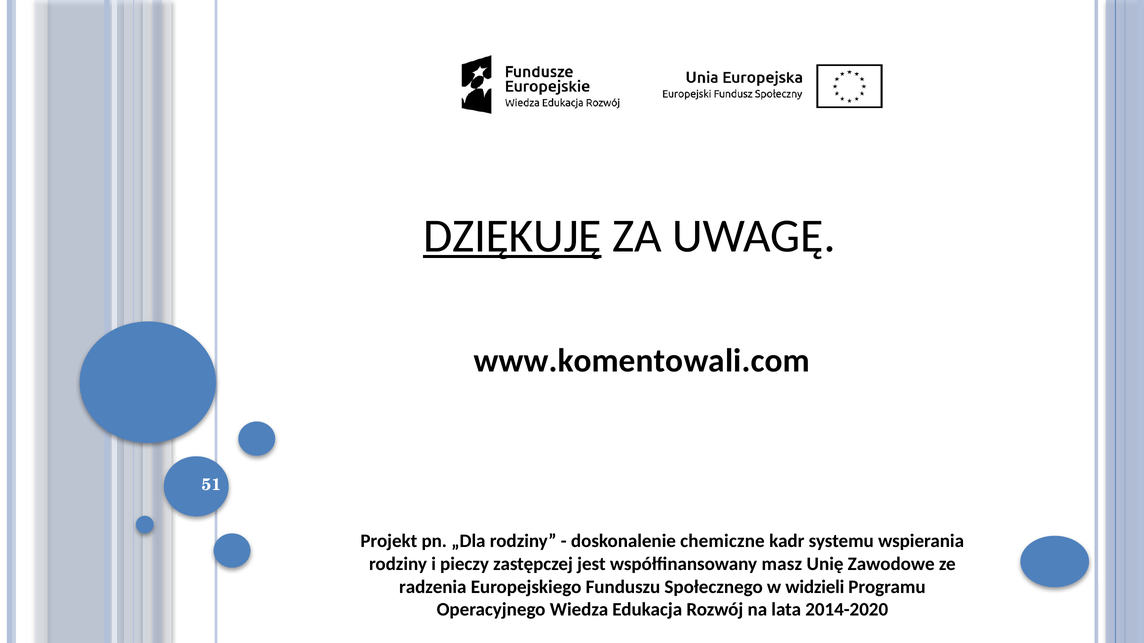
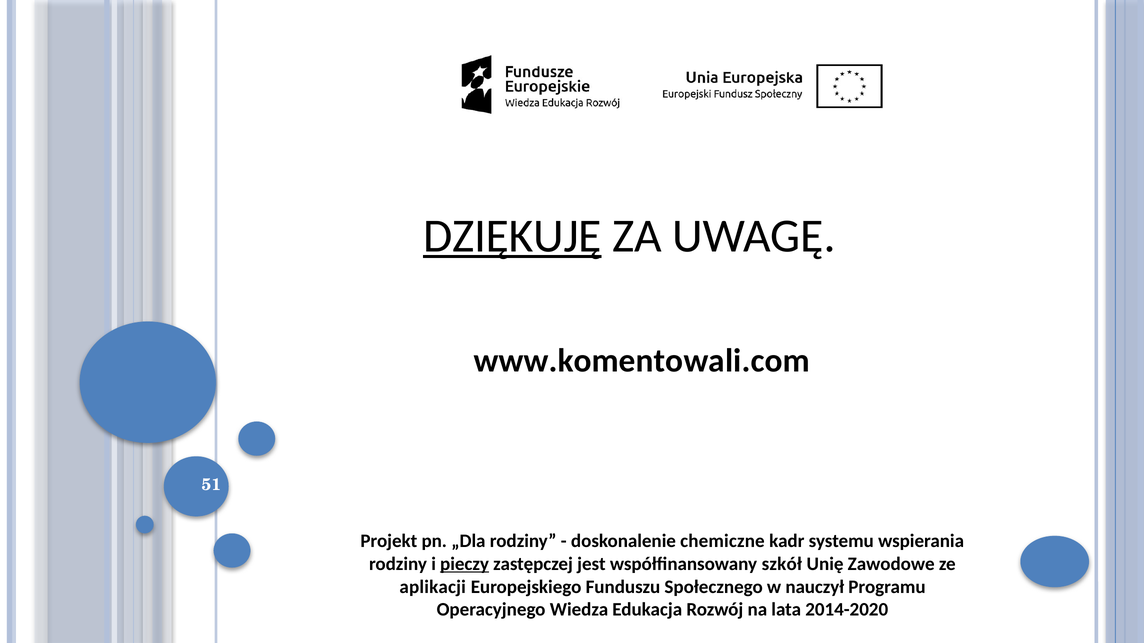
pieczy underline: none -> present (465, 564)
masz: masz -> szkół (782, 564)
radzenia: radzenia -> aplikacji (433, 587)
widzieli: widzieli -> nauczył (815, 587)
